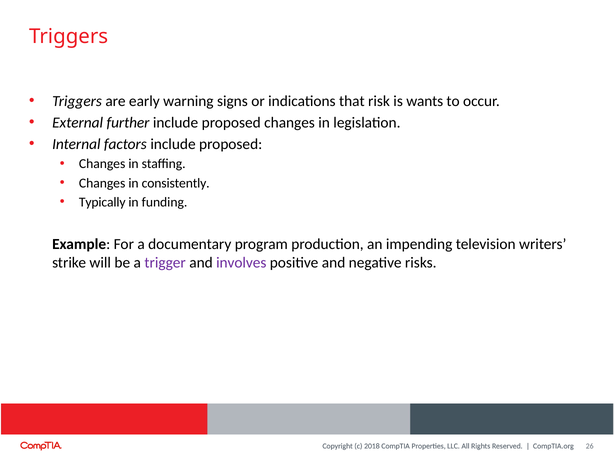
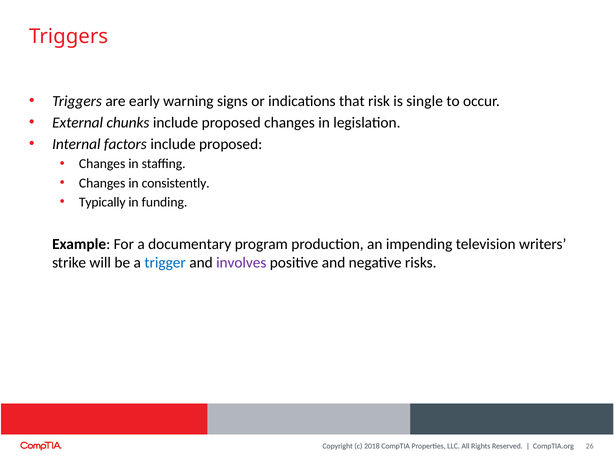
wants: wants -> single (425, 101)
further: further -> chunks (128, 123)
trigger colour: purple -> blue (165, 263)
